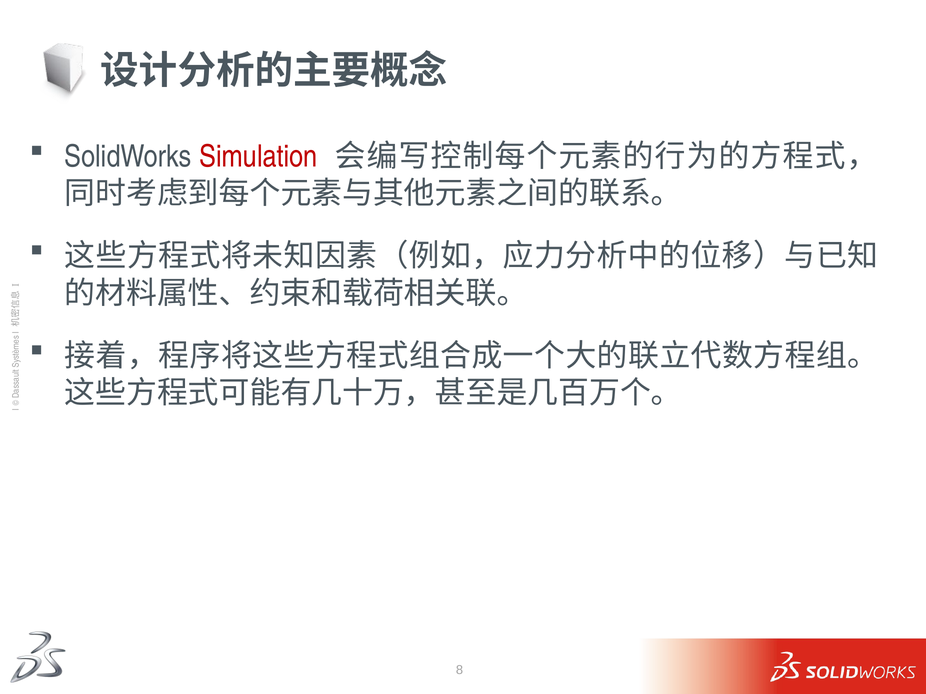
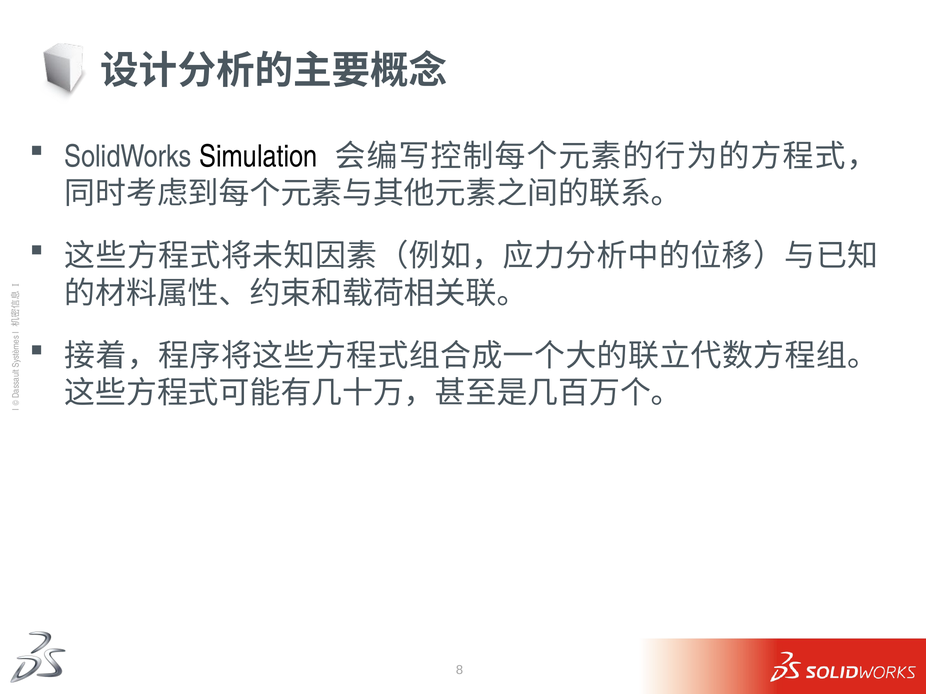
Simulation colour: red -> black (258, 157)
